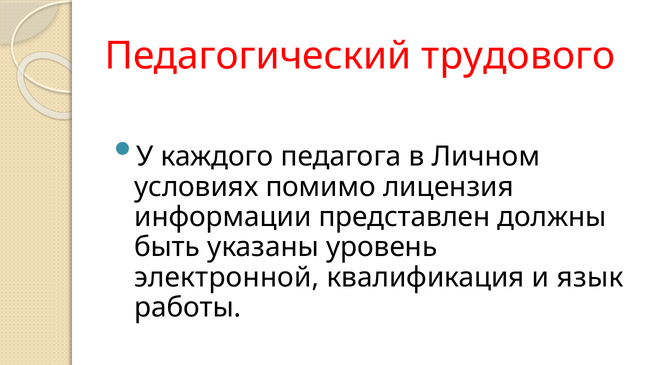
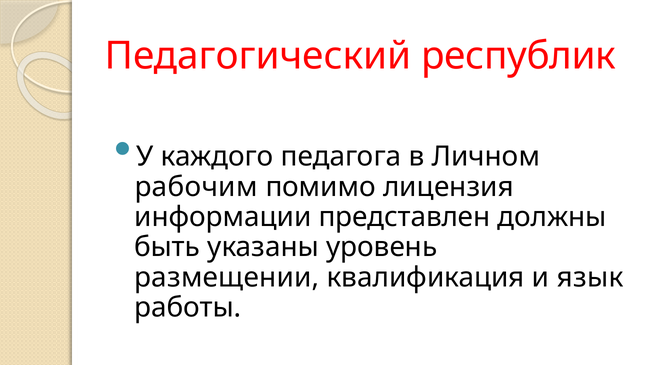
трудового: трудового -> республик (519, 56)
условиях: условиях -> рабочим (196, 187)
электронной: электронной -> размещении (227, 277)
